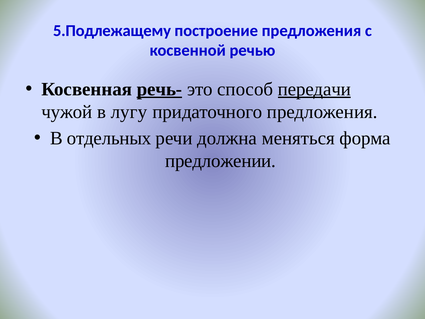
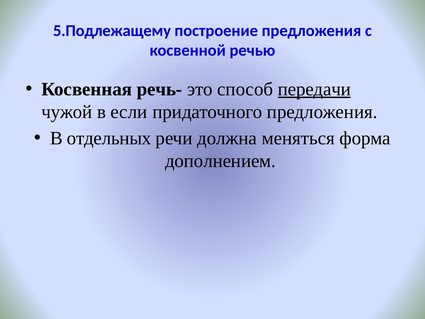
речь- underline: present -> none (159, 89)
лугу: лугу -> если (129, 112)
предложении: предложении -> дополнением (220, 161)
